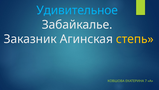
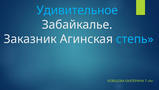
степь colour: yellow -> light blue (135, 39)
